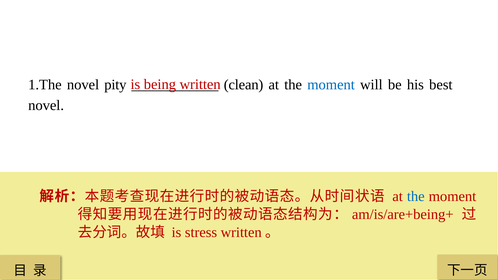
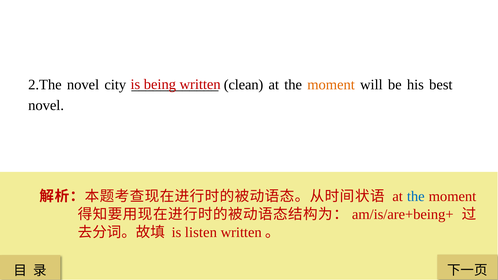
1.The: 1.The -> 2.The (45, 85)
pity: pity -> city (115, 85)
moment colour: blue -> orange (331, 85)
stress: stress -> listen (201, 233)
